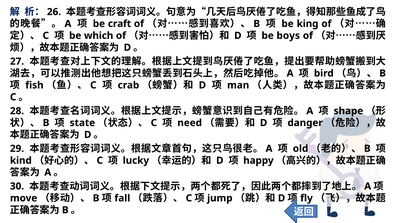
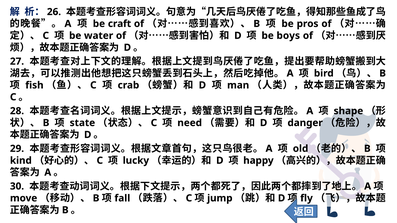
king: king -> pros (308, 24)
which: which -> water (99, 36)
